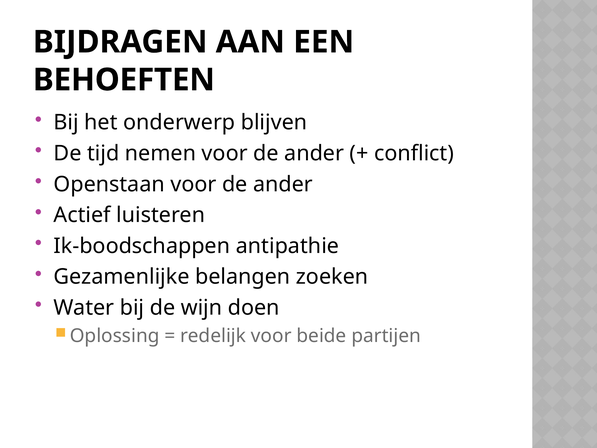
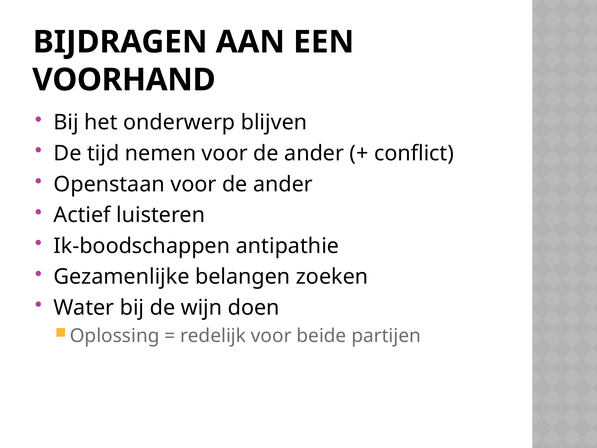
BEHOEFTEN: BEHOEFTEN -> VOORHAND (124, 80)
